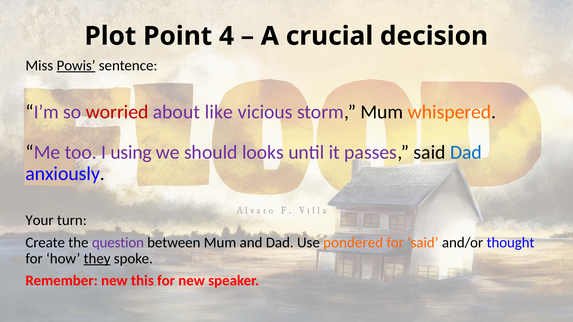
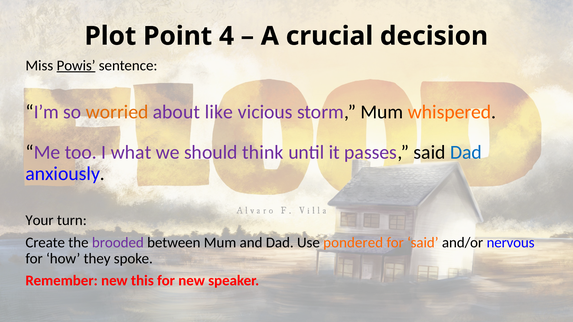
worried colour: red -> orange (117, 112)
using: using -> what (131, 153)
looks: looks -> think (263, 153)
question: question -> brooded (118, 243)
thought: thought -> nervous (511, 243)
they underline: present -> none (97, 259)
